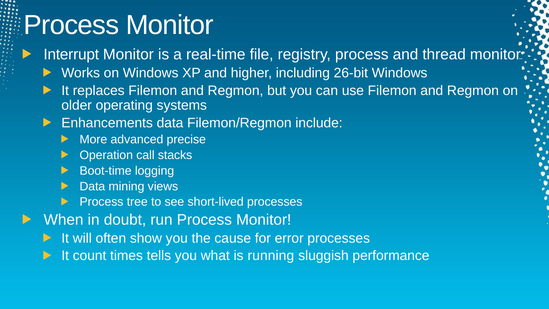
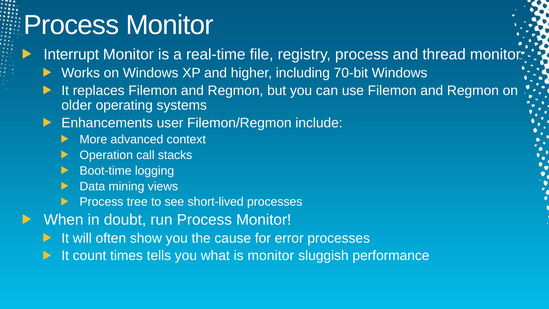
26-bit: 26-bit -> 70-bit (351, 73)
Enhancements data: data -> user (170, 123)
precise: precise -> context (186, 139)
is running: running -> monitor (271, 256)
